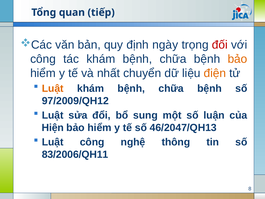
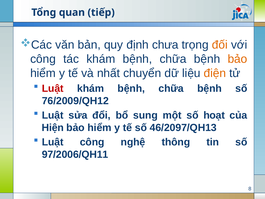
ngày: ngày -> chưa (165, 45)
đối colour: red -> orange (220, 45)
Luật colour: orange -> red (53, 88)
97/2009/QH12: 97/2009/QH12 -> 76/2009/QH12 (75, 101)
luận: luận -> hoạt (214, 115)
46/2047/QH13: 46/2047/QH13 -> 46/2097/QH13 (183, 128)
83/2006/QH11: 83/2006/QH11 -> 97/2006/QH11 (75, 154)
